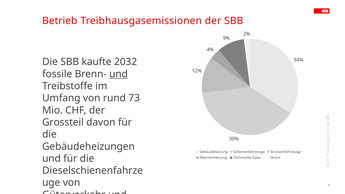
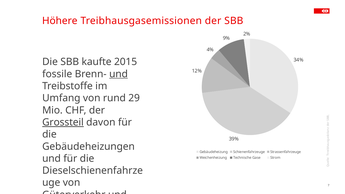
Betrieb: Betrieb -> Höhere (60, 21)
2032: 2032 -> 2015 (126, 62)
73: 73 -> 29 (134, 98)
Grossteil underline: none -> present (63, 122)
